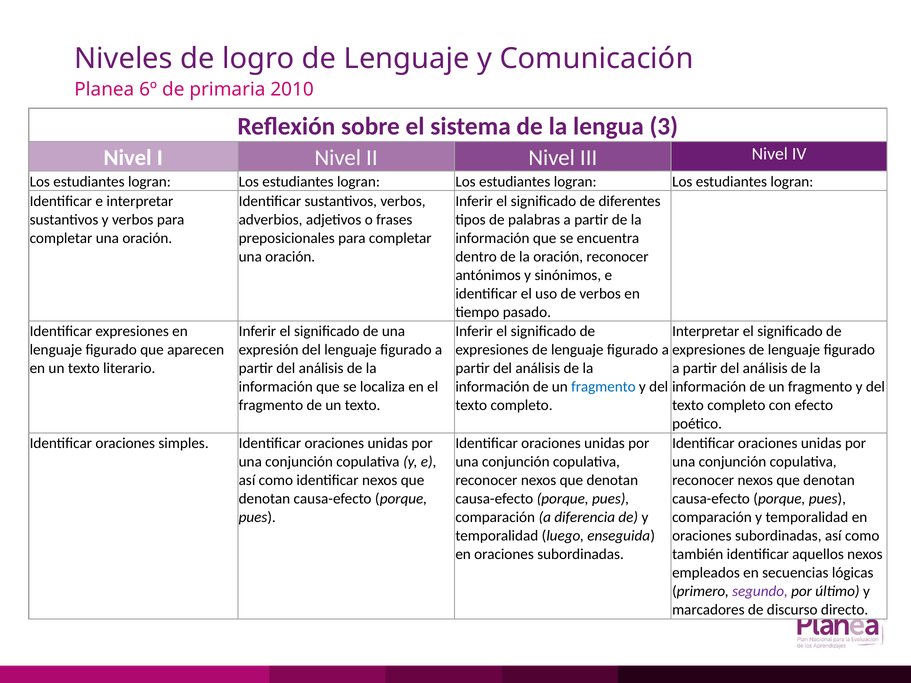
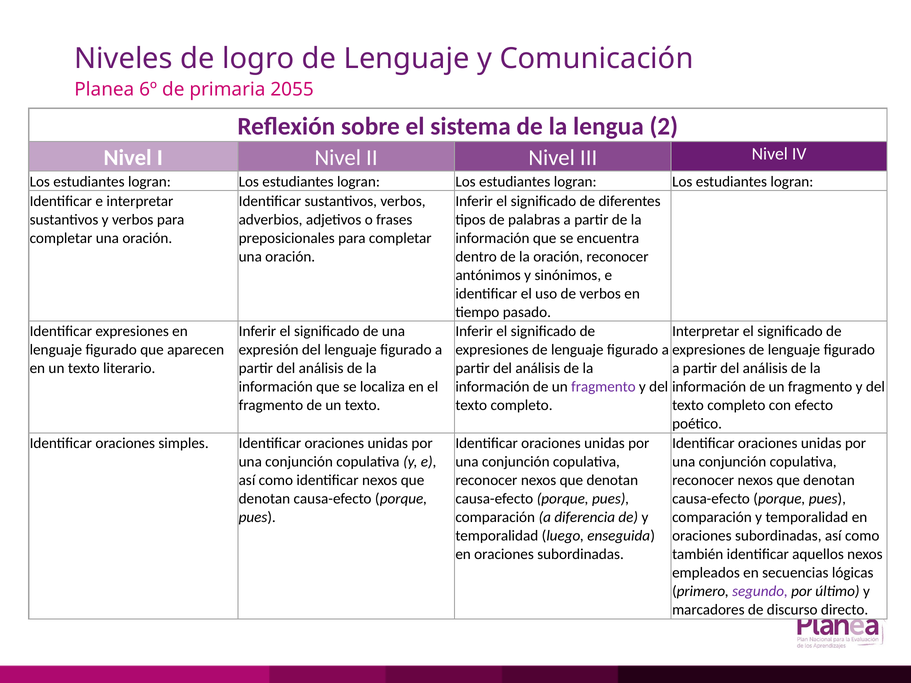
2010: 2010 -> 2055 (292, 90)
3: 3 -> 2 (664, 126)
fragmento colour: blue -> purple (603, 387)
